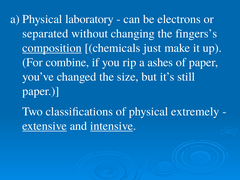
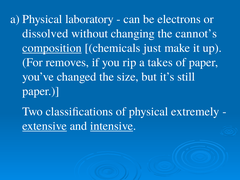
separated: separated -> dissolved (45, 34)
fingers’s: fingers’s -> cannot’s (196, 34)
combine: combine -> removes (67, 62)
ashes: ashes -> takes (160, 62)
